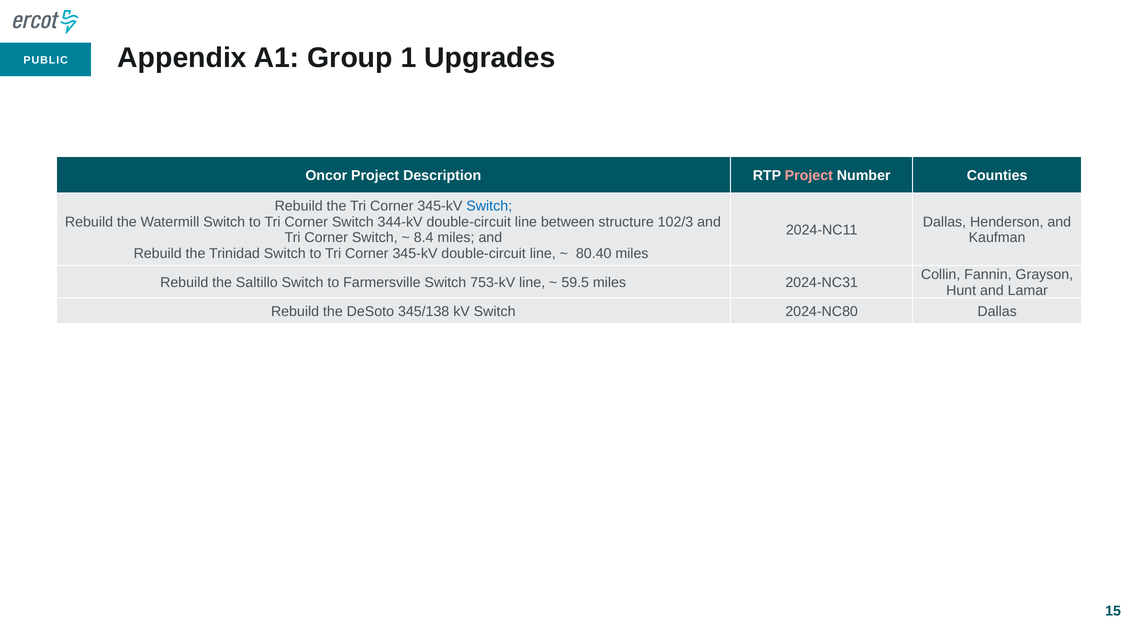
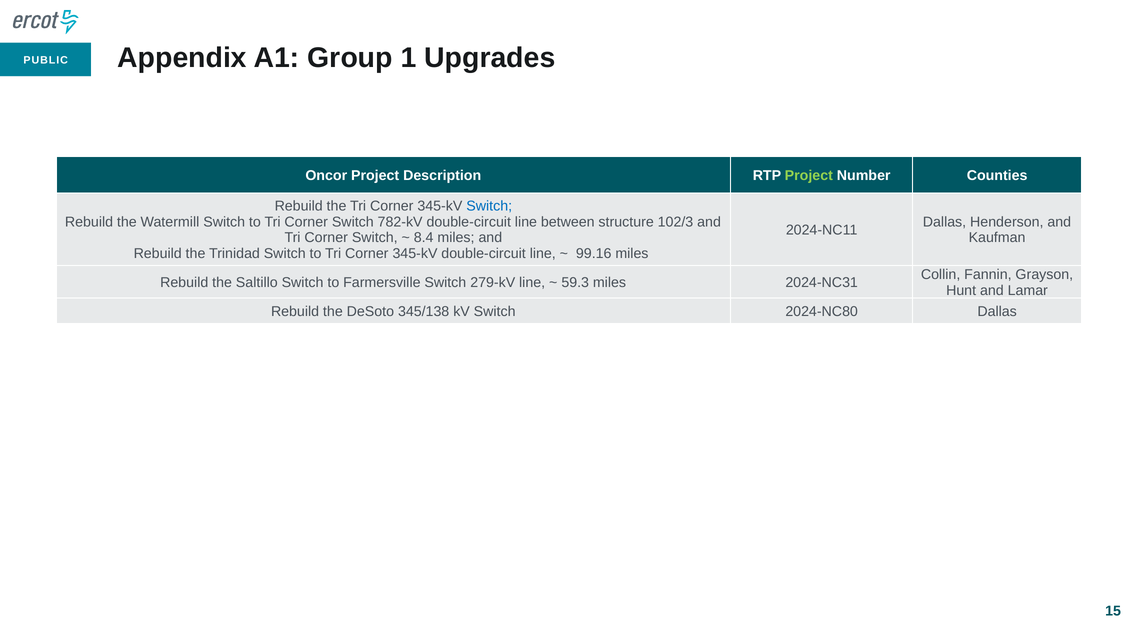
Project colour: pink -> light green (809, 175)
344-kV: 344-kV -> 782-kV (400, 222)
80.40: 80.40 -> 99.16 (594, 254)
753-kV: 753-kV -> 279-kV (493, 282)
59.5: 59.5 -> 59.3 (575, 282)
